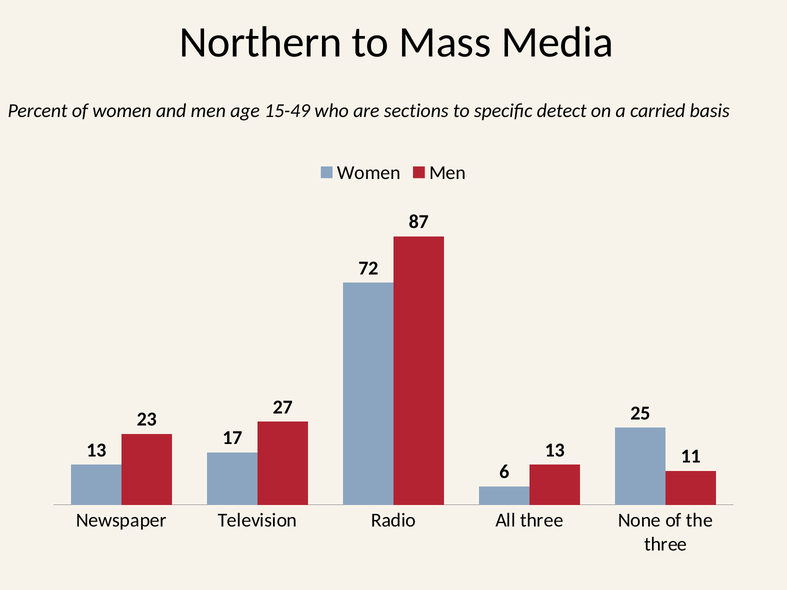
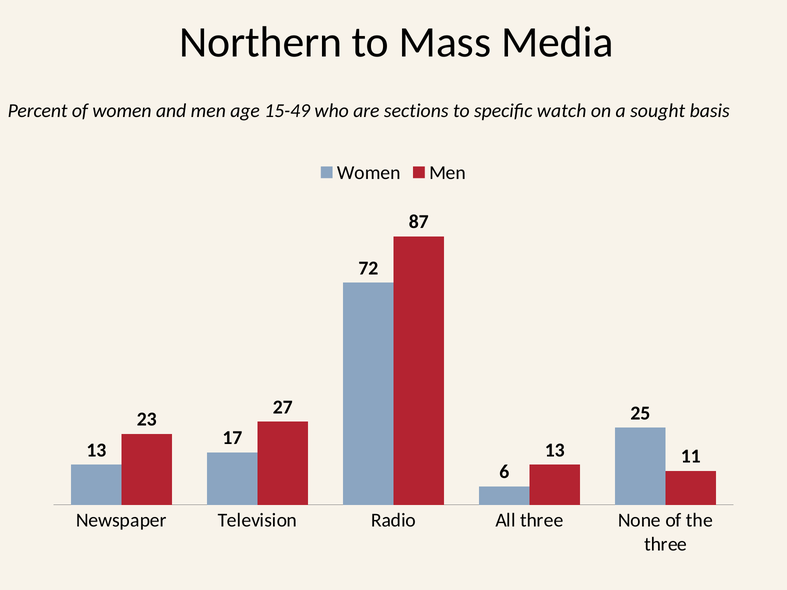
detect: detect -> watch (562, 111)
carried: carried -> sought (658, 111)
